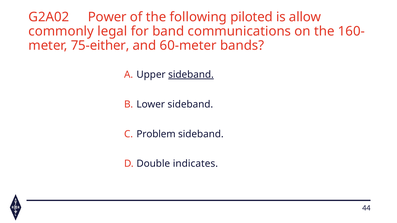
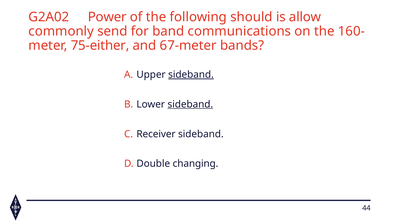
piloted: piloted -> should (251, 17)
legal: legal -> send (112, 31)
60-meter: 60-meter -> 67-meter (188, 46)
sideband underline: none -> present (190, 104)
Problem: Problem -> Receiver (156, 134)
indicates: indicates -> changing (195, 164)
